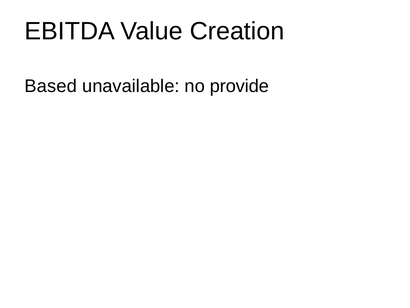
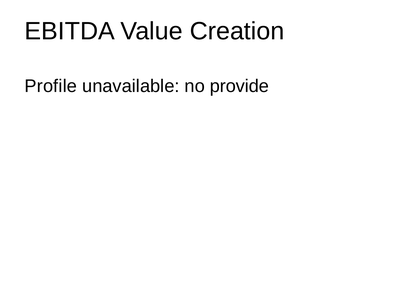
Based: Based -> Profile (51, 86)
